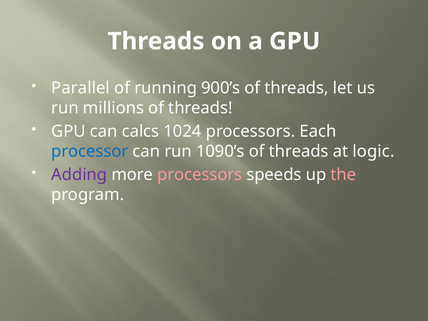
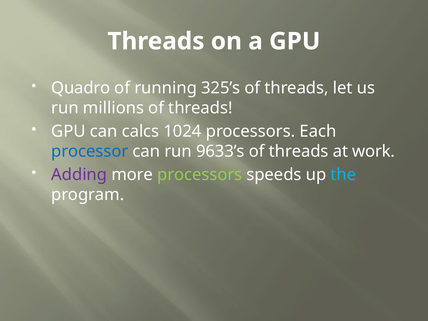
Parallel: Parallel -> Quadro (81, 88)
900’s: 900’s -> 325’s (221, 88)
1090’s: 1090’s -> 9633’s (220, 151)
logic: logic -> work (374, 151)
processors colour: pink -> light green (200, 175)
the colour: pink -> light blue (343, 175)
